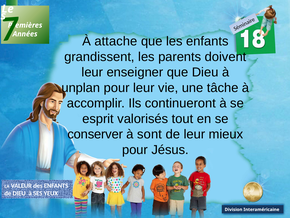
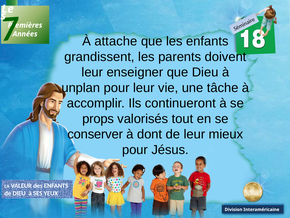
esprit: esprit -> props (98, 119)
sont: sont -> dont (150, 134)
